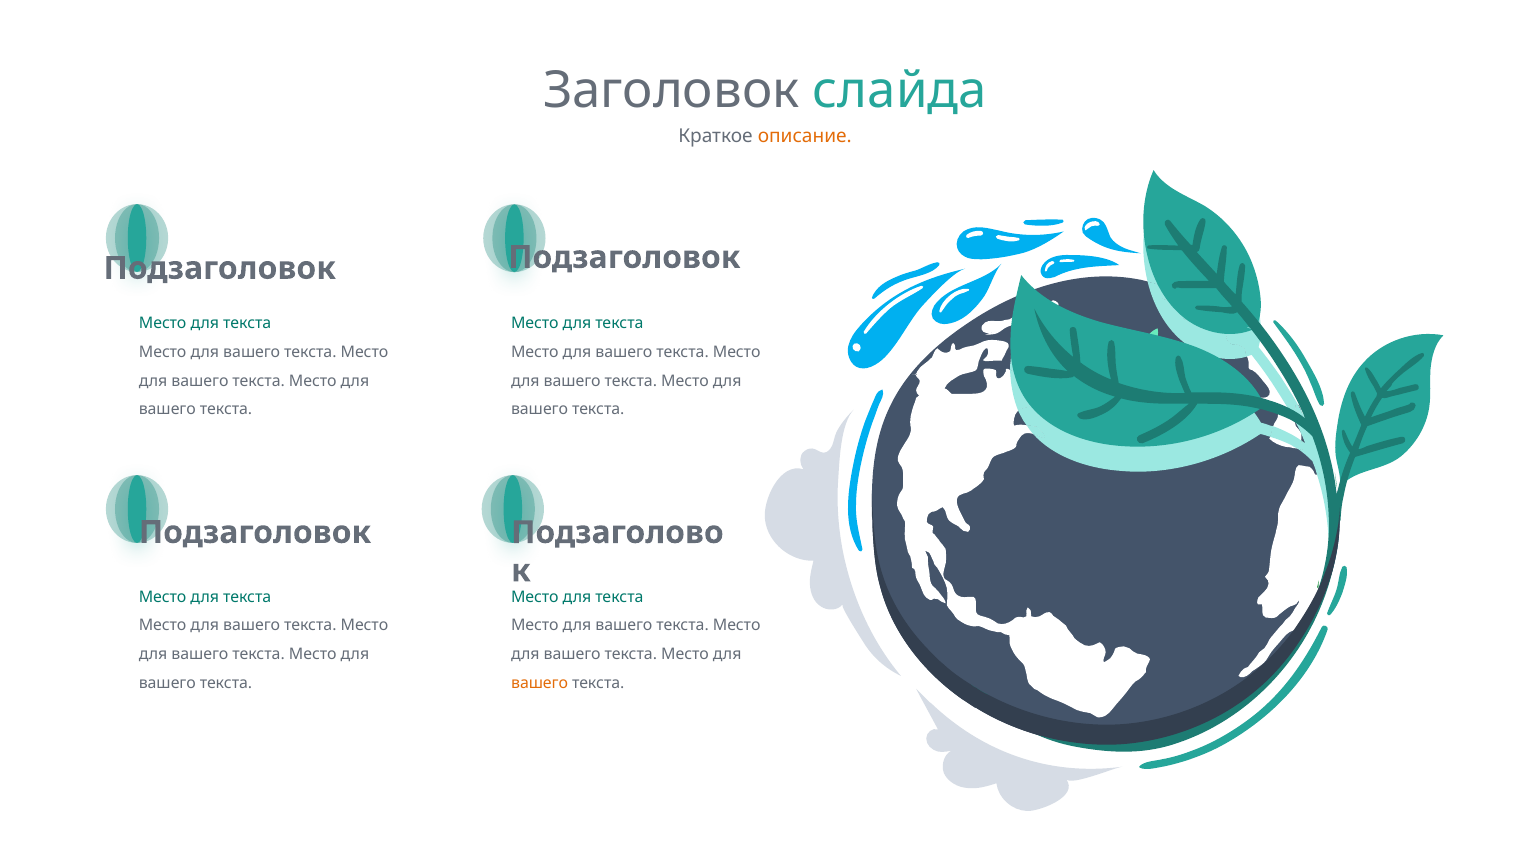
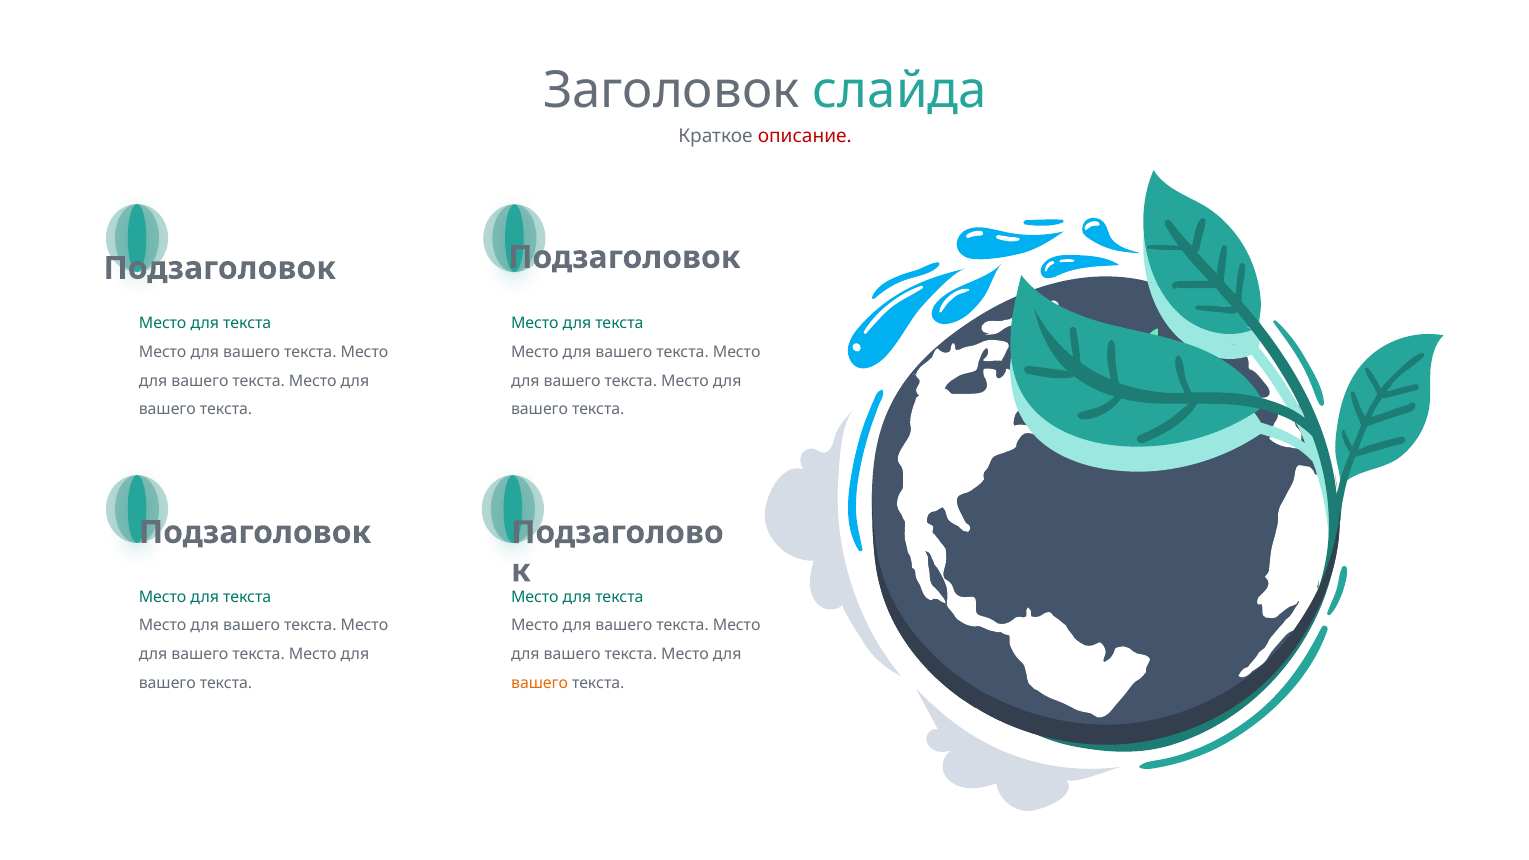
описание colour: orange -> red (805, 136)
